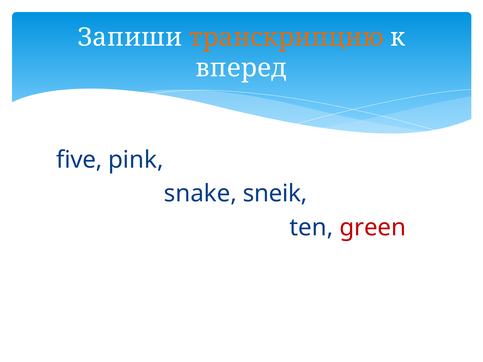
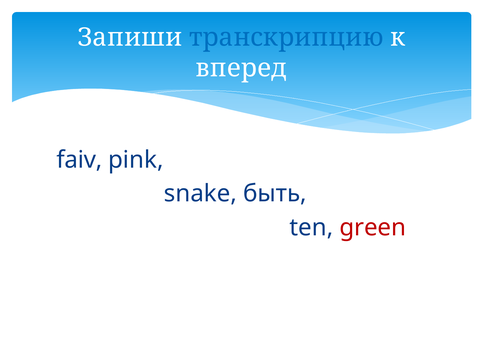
транскрипцию colour: orange -> blue (286, 37)
five: five -> faiv (79, 160)
sneik: sneik -> быть (275, 194)
